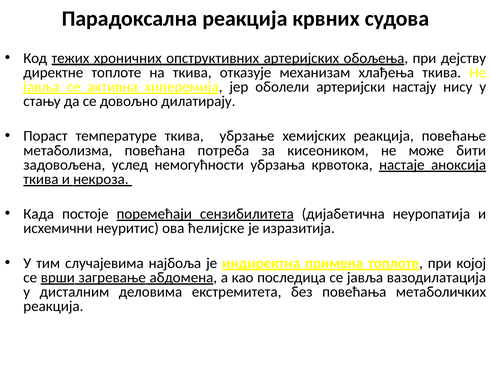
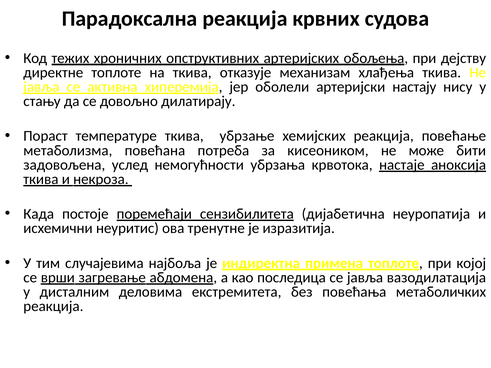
ћелијске: ћелијске -> тренутне (216, 228)
